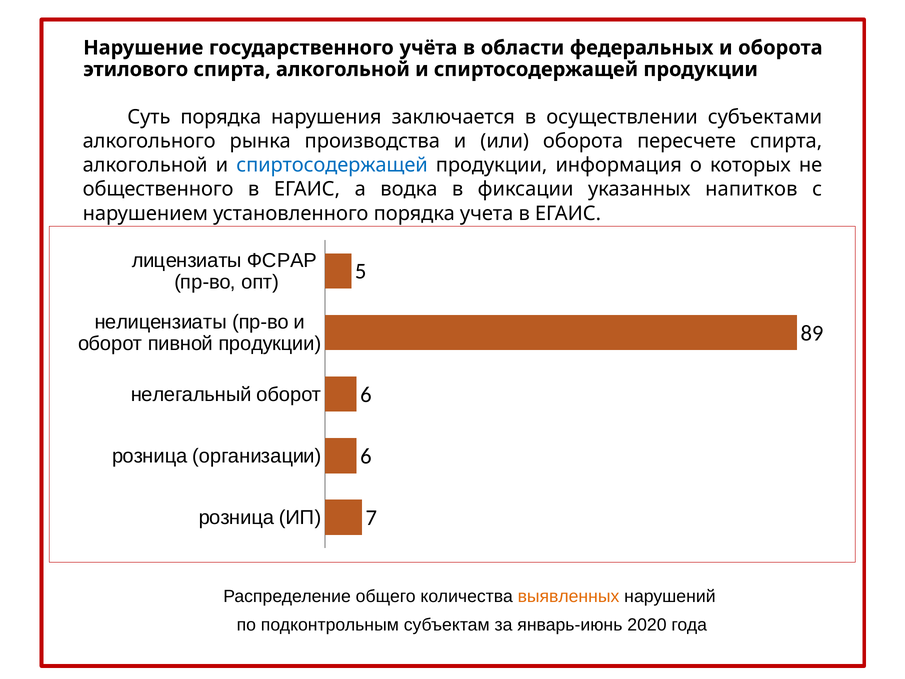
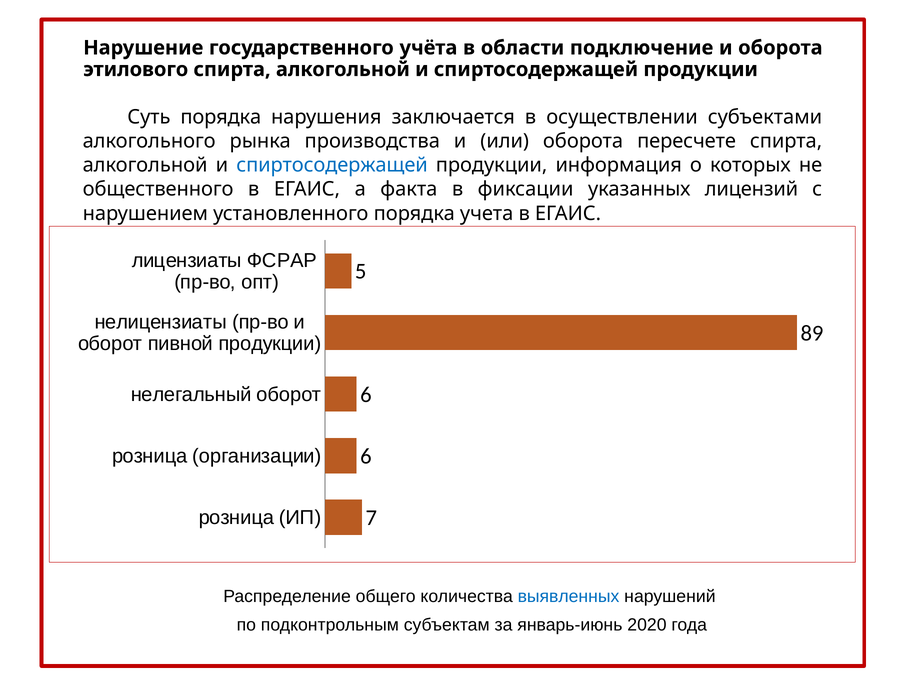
федеральных: федеральных -> подключение (642, 48)
водка: водка -> факта (409, 189)
напитков: напитков -> лицензий (751, 189)
выявленных colour: orange -> blue (568, 596)
